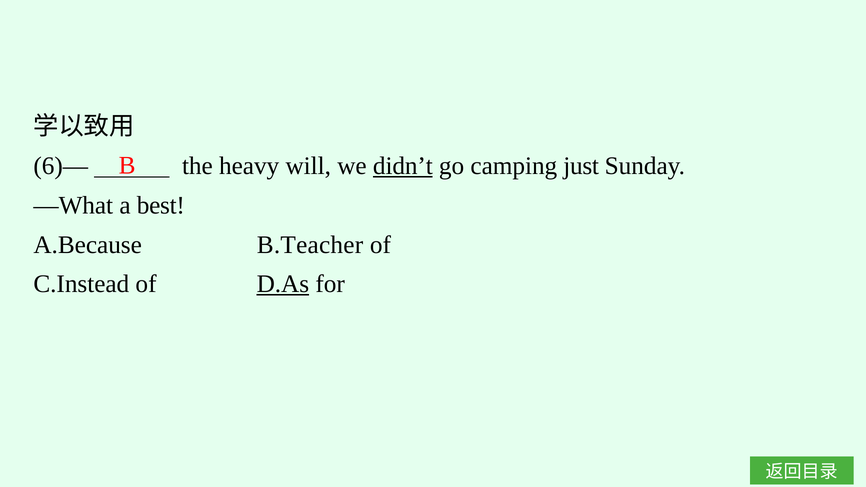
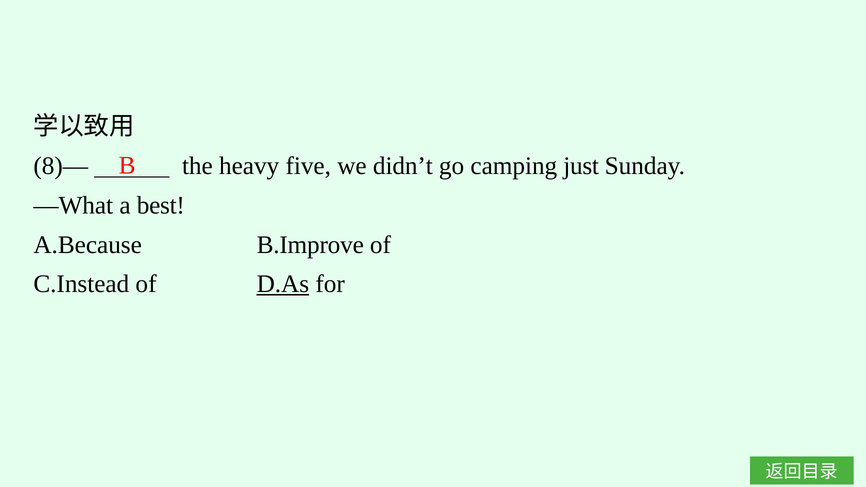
6)—: 6)— -> 8)— (61, 166)
will: will -> five (308, 166)
didn’t underline: present -> none (403, 166)
B.Teacher: B.Teacher -> B.Improve (310, 245)
